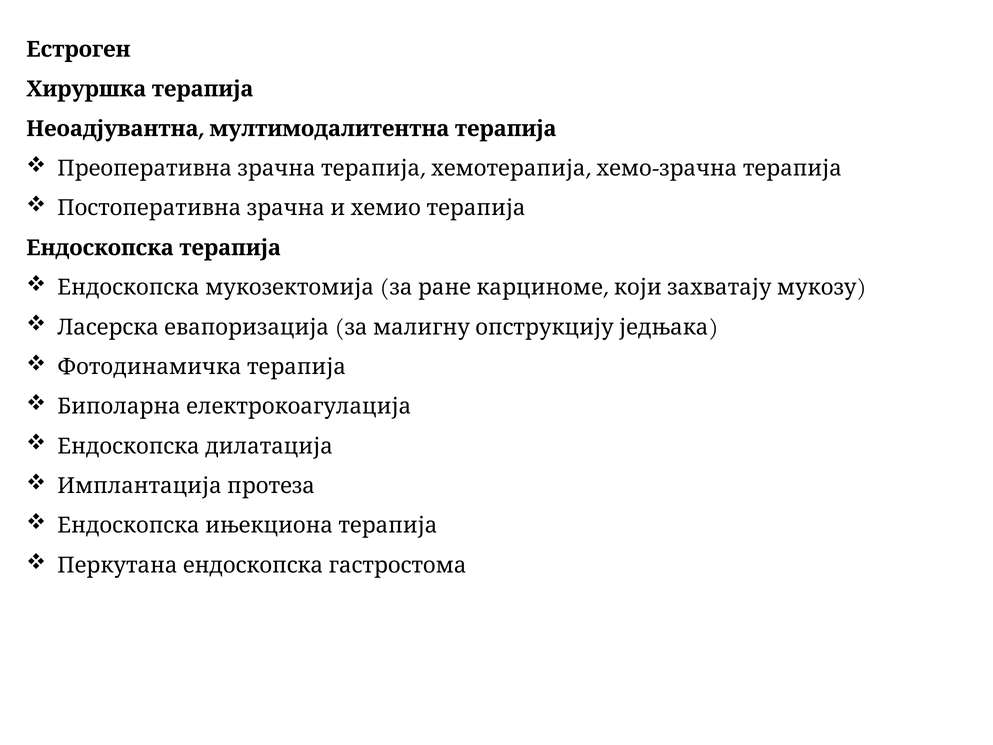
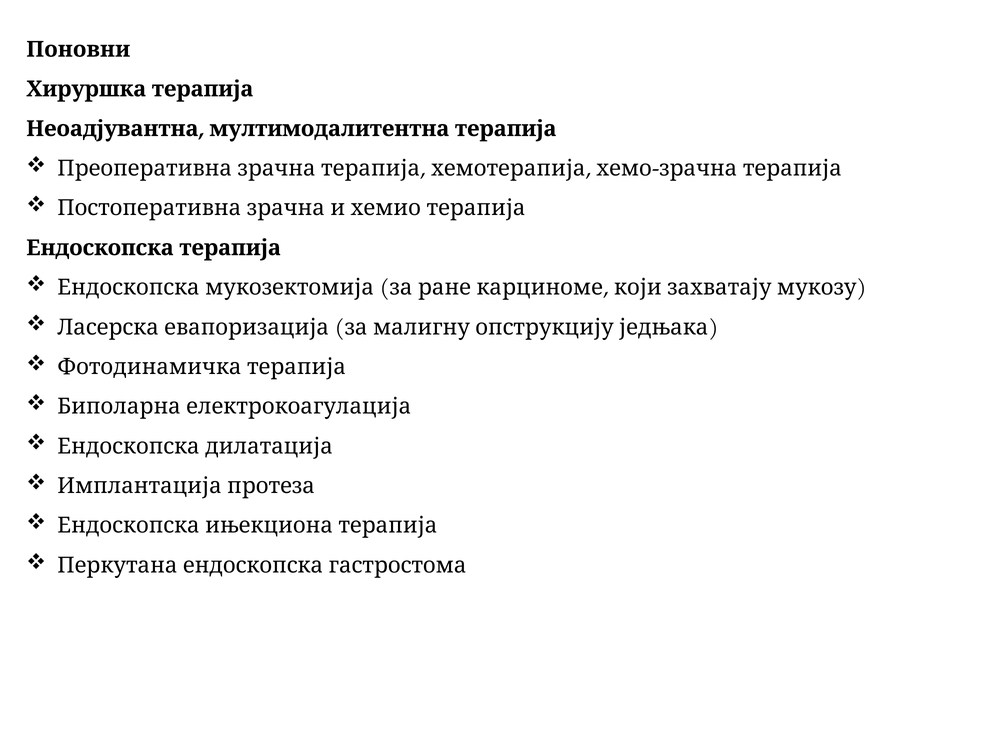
Естроген: Естроген -> Поновни (78, 49)
